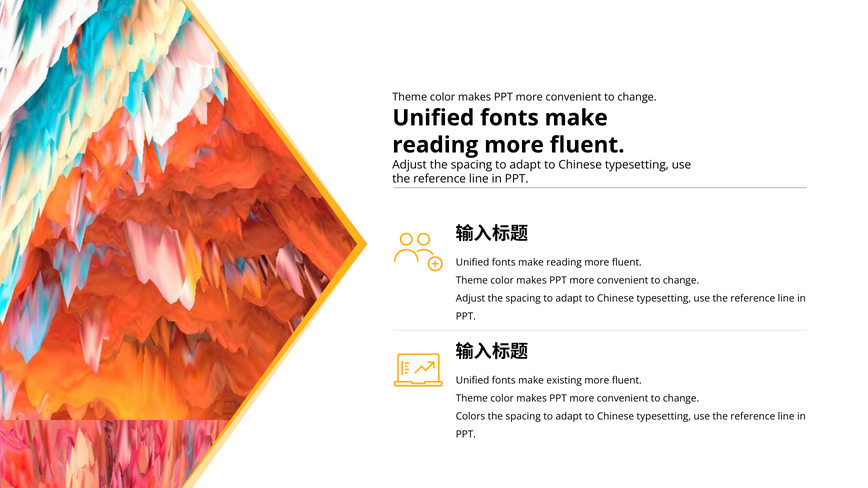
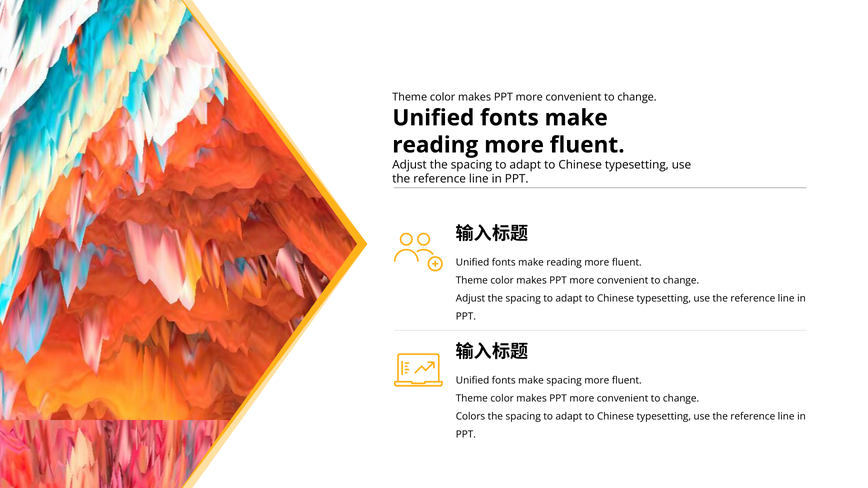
make existing: existing -> spacing (564, 381)
